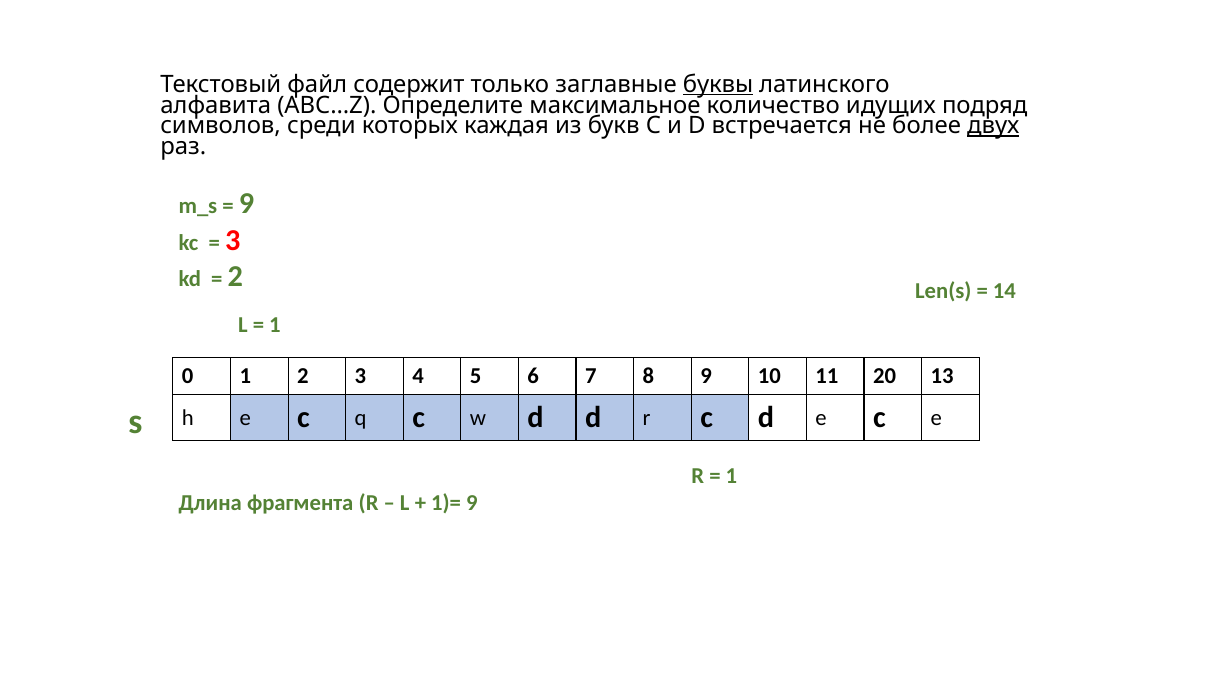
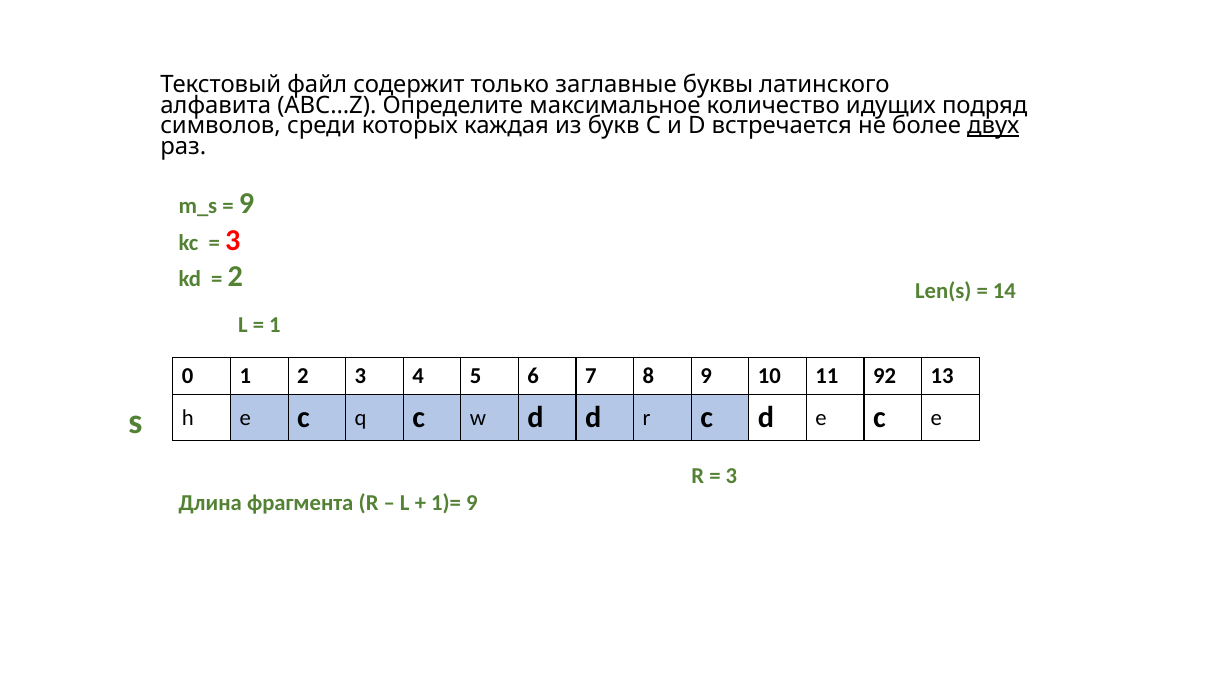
буквы underline: present -> none (718, 84)
20: 20 -> 92 (885, 376)
1: 1 -> 3 (731, 475)
